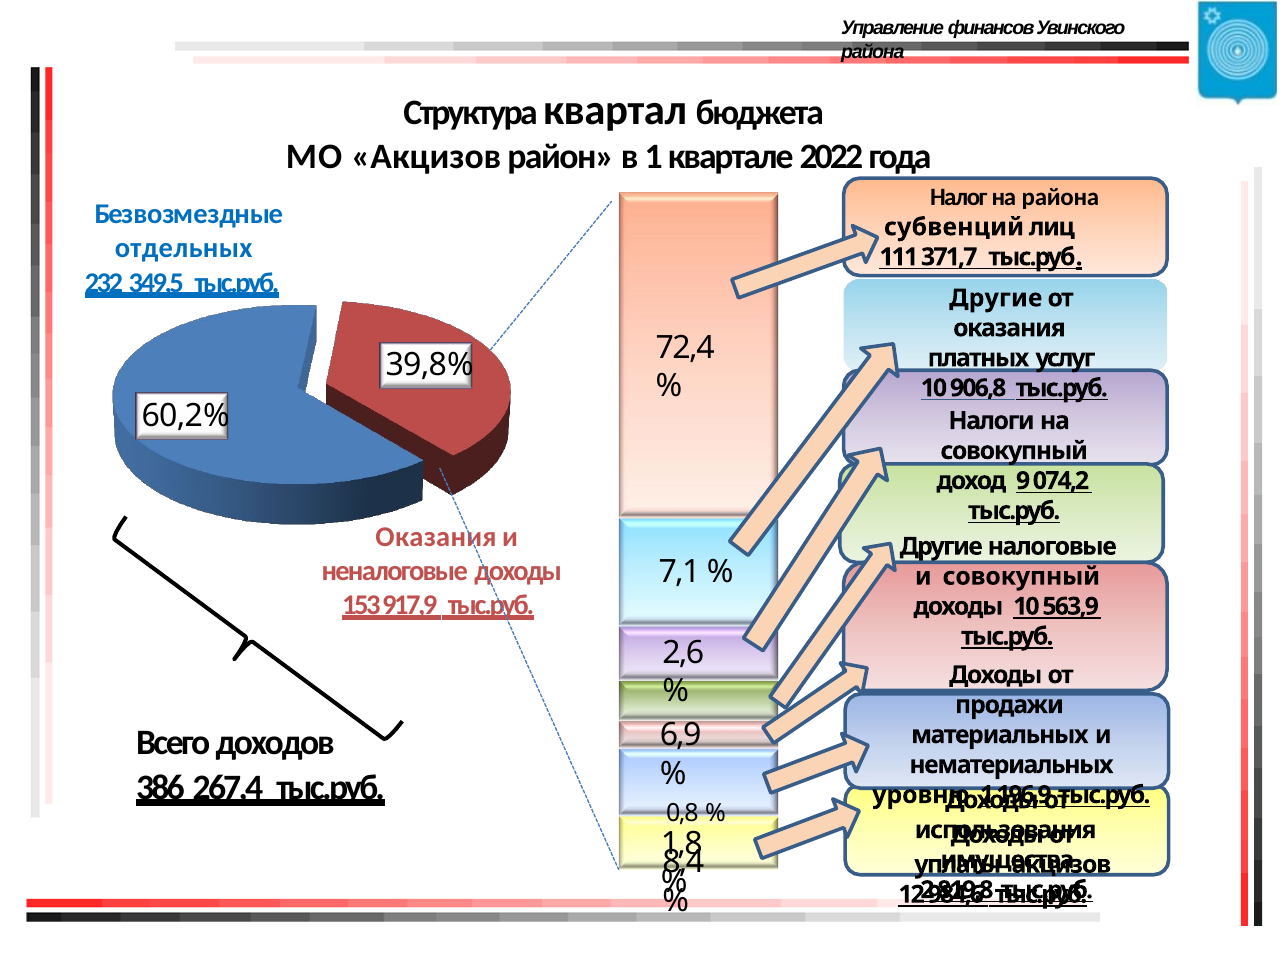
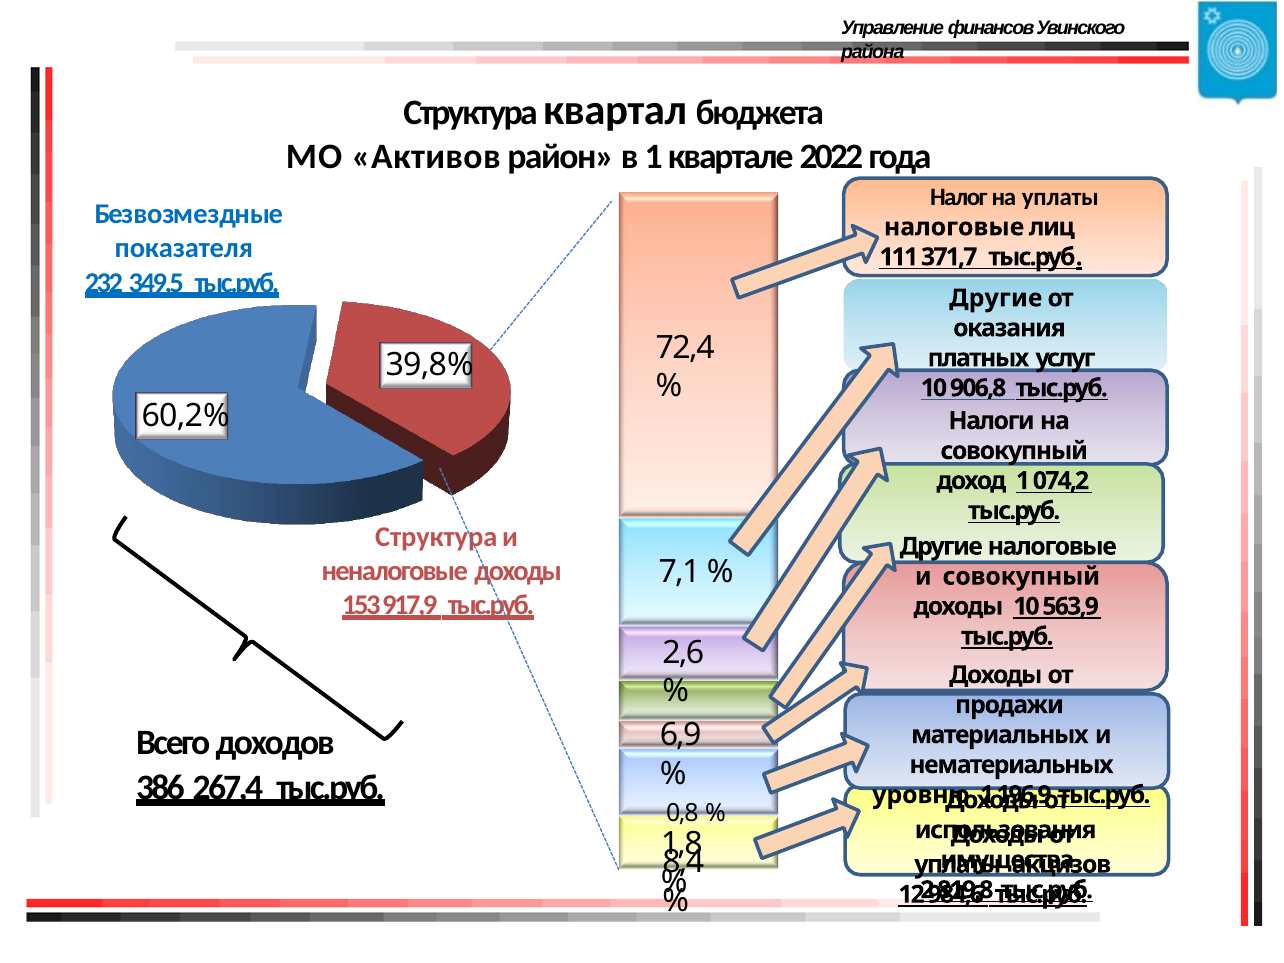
МО Акцизов: Акцизов -> Активов (426, 157)
на района: района -> уплаты (1060, 197)
субвенций: субвенций -> налоговые (954, 227)
отдельных: отдельных -> показателя (184, 248)
доход 9: 9 -> 1 (1023, 481)
Оказания: Оказания -> Структура (436, 537)
